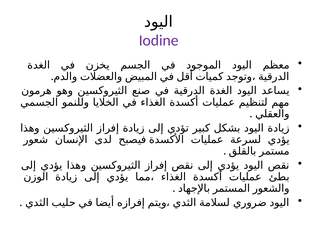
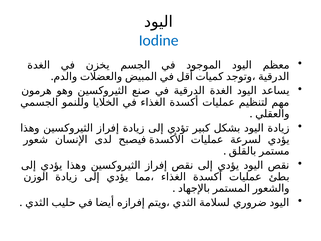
Iodine colour: purple -> blue (159, 40)
